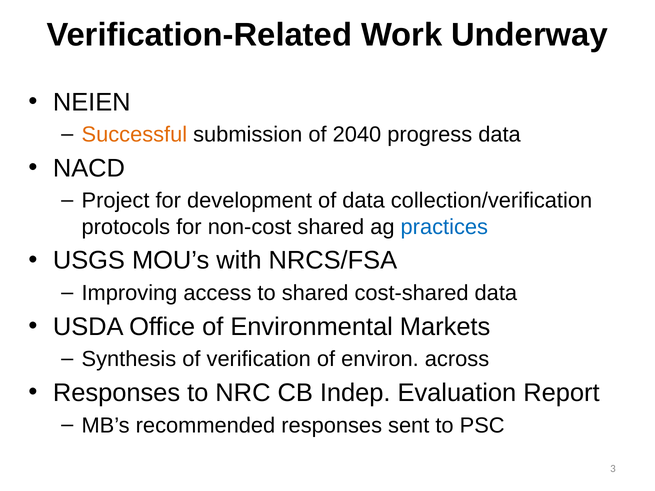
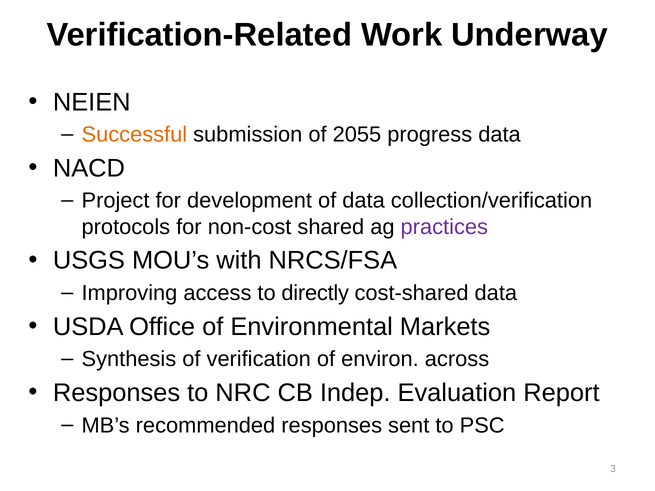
2040: 2040 -> 2055 (357, 135)
practices colour: blue -> purple (444, 227)
to shared: shared -> directly (315, 293)
